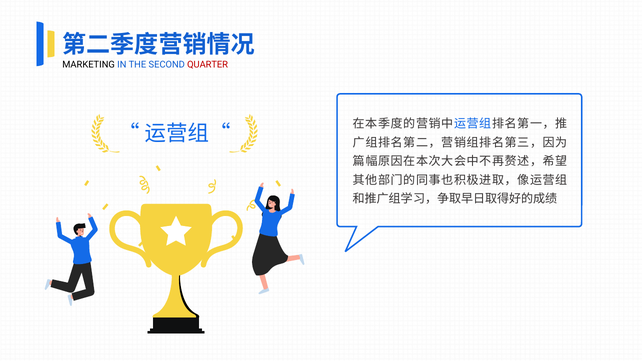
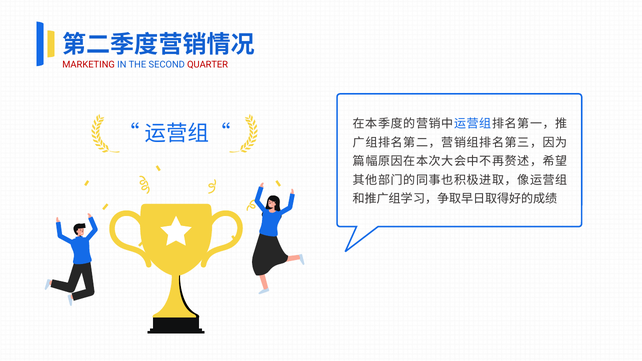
MARKETING colour: black -> red (89, 65)
